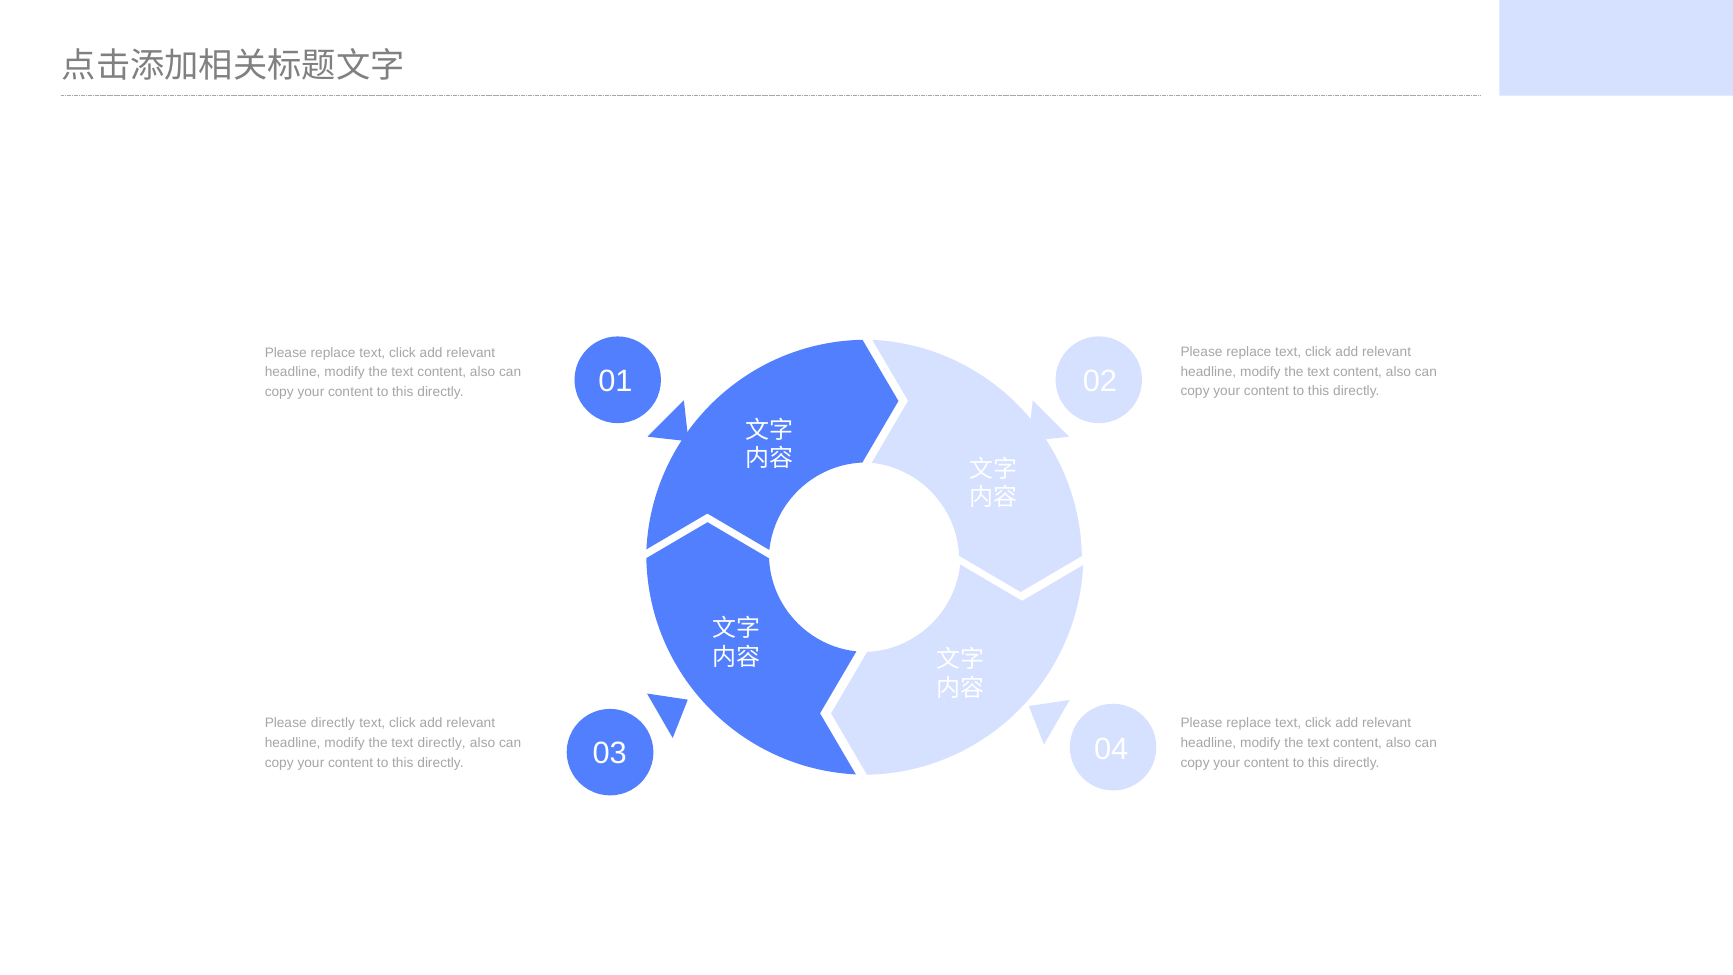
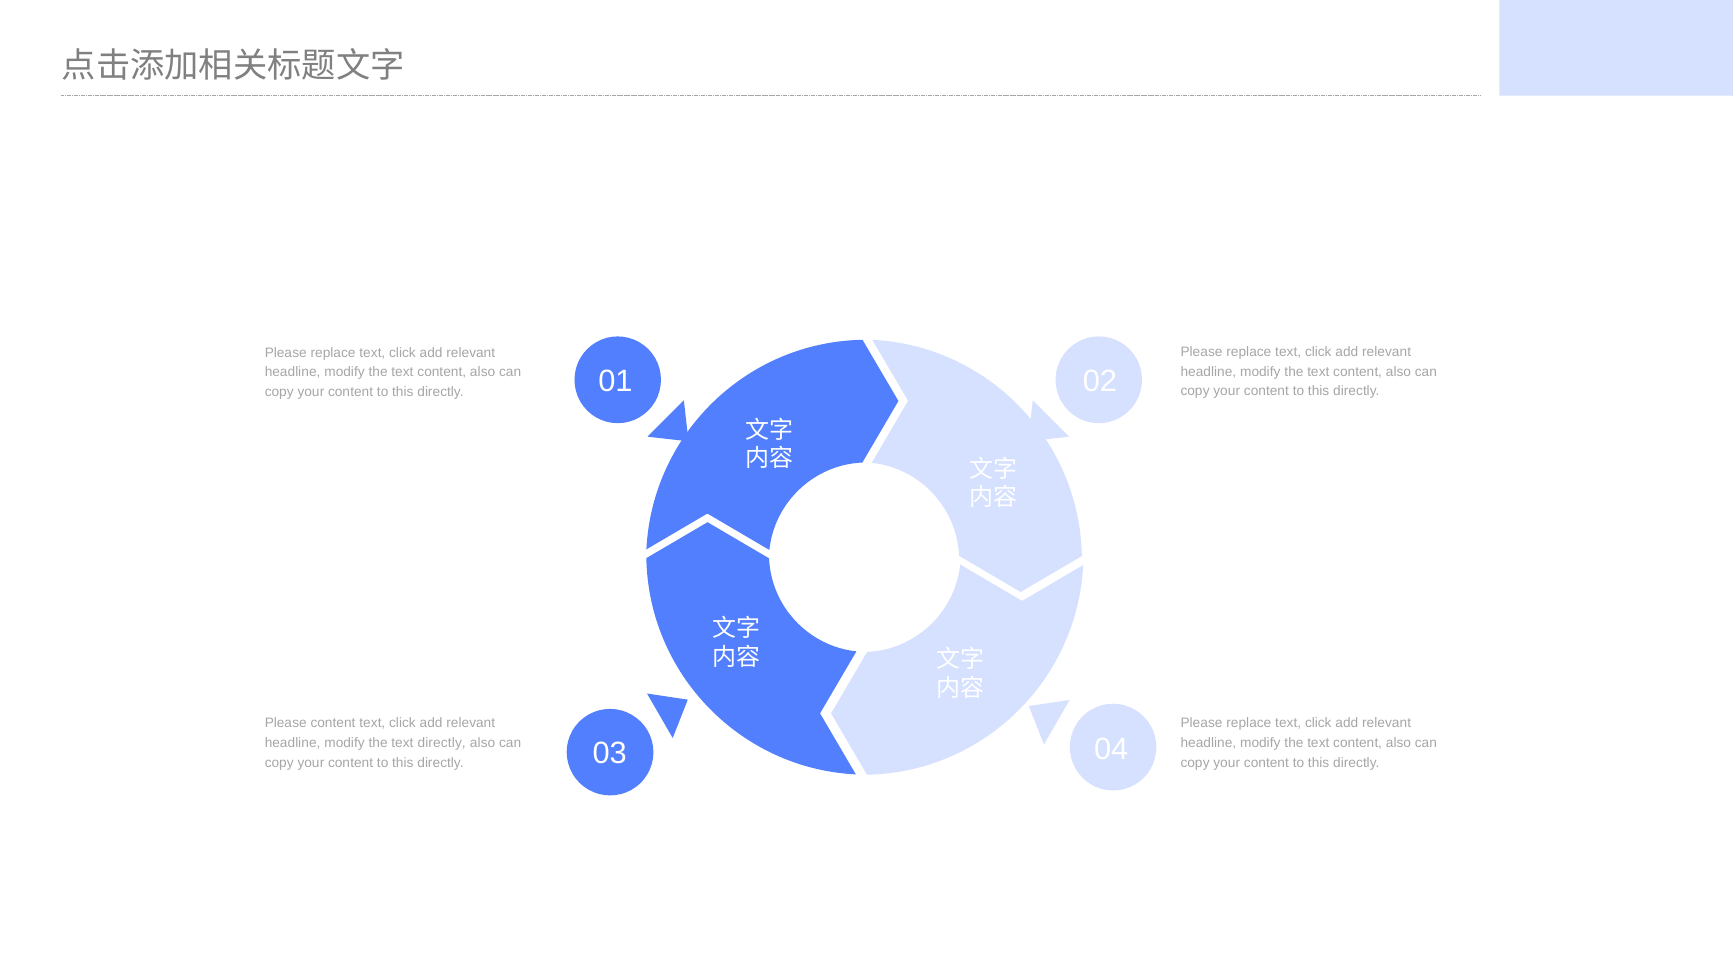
Please directly: directly -> content (333, 723)
